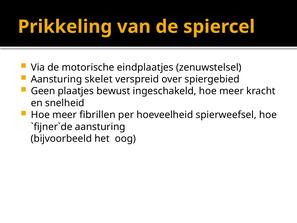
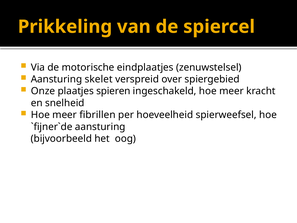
Geen: Geen -> Onze (43, 91)
bewust: bewust -> spieren (113, 91)
